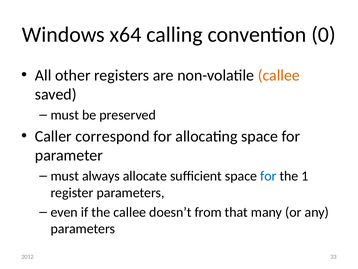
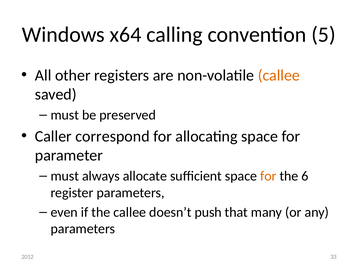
0: 0 -> 5 (323, 35)
for colour: blue -> orange (268, 176)
1: 1 -> 6 (305, 176)
from: from -> push (208, 212)
